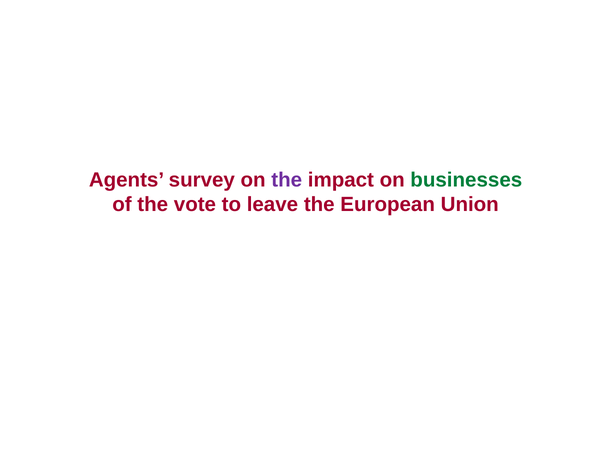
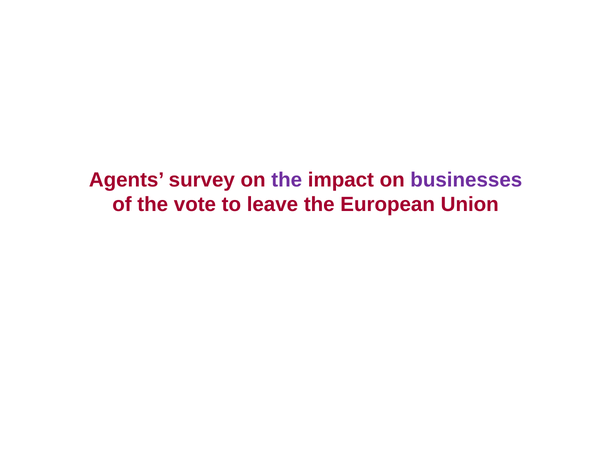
businesses colour: green -> purple (466, 180)
